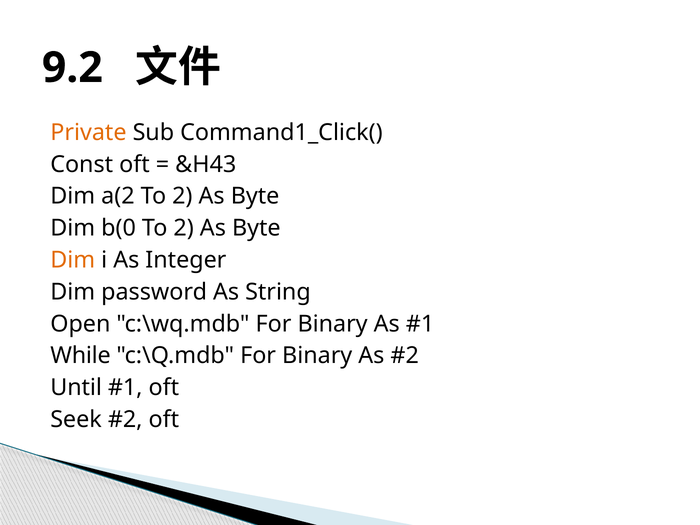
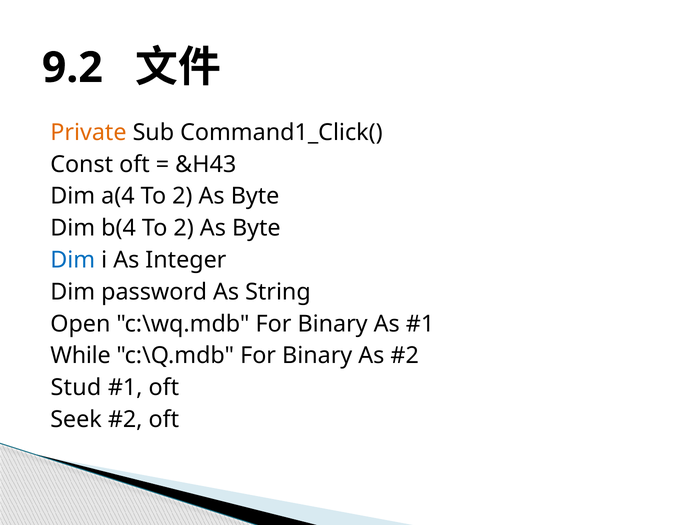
a(2: a(2 -> a(4 (118, 196)
b(0: b(0 -> b(4 (119, 228)
Dim colour: orange -> blue (73, 260)
Until: Until -> Stud (76, 388)
